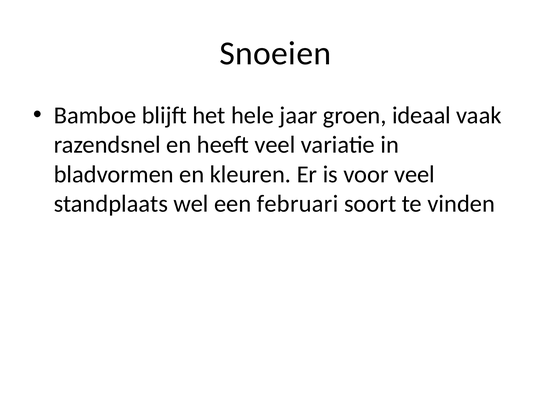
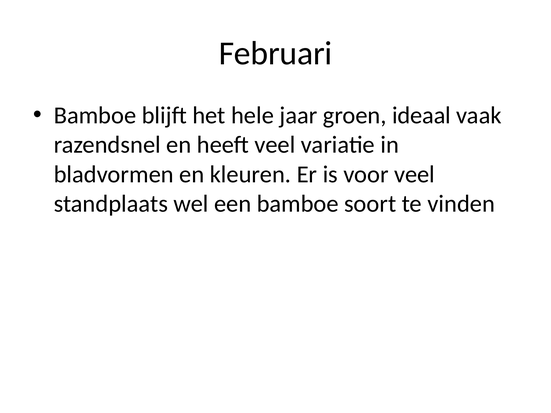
Snoeien: Snoeien -> Februari (275, 53)
een februari: februari -> bamboe (298, 204)
